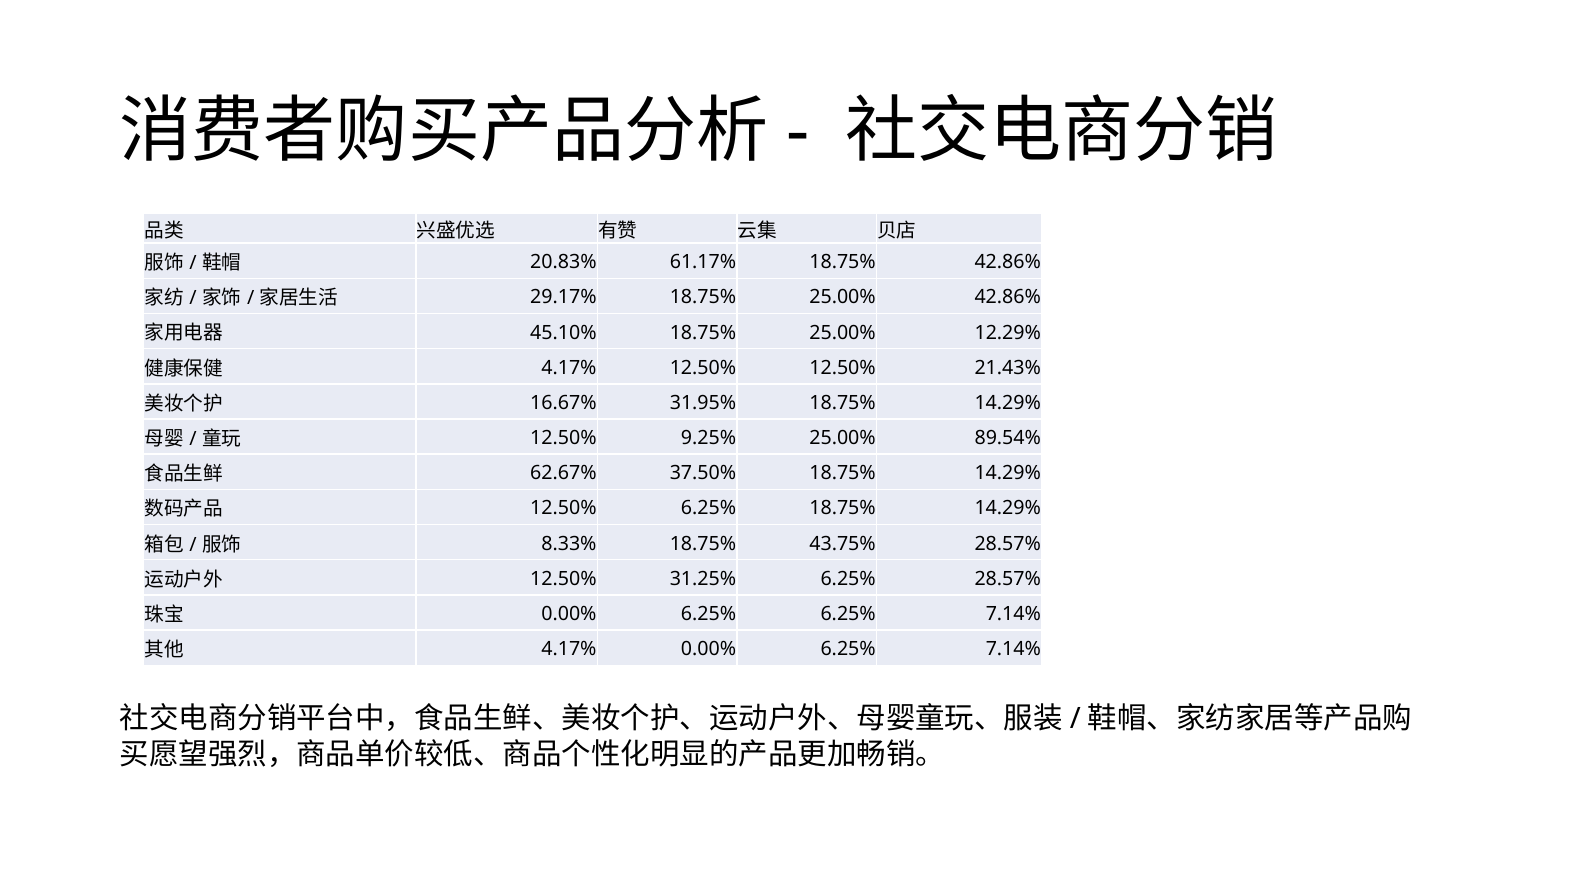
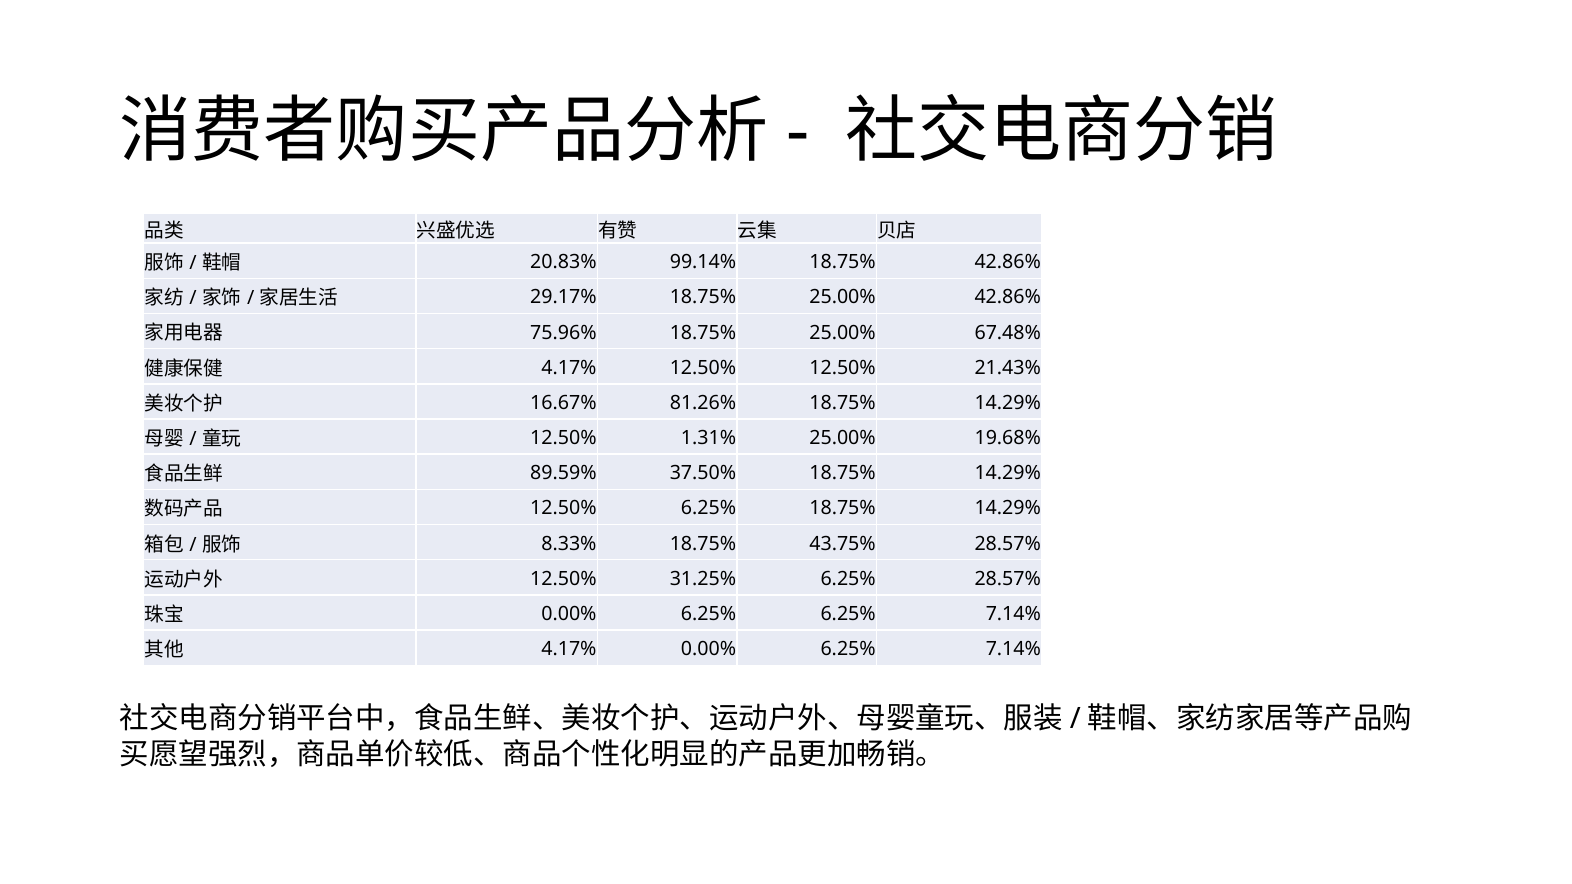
61.17%: 61.17% -> 99.14% (703, 262)
45.10%: 45.10% -> 75.96% (563, 333)
12.29%: 12.29% -> 67.48% (1008, 333)
31.95%: 31.95% -> 81.26% (703, 403)
9.25%: 9.25% -> 1.31% (709, 438)
89.54%: 89.54% -> 19.68% (1008, 438)
62.67%: 62.67% -> 89.59% (563, 473)
